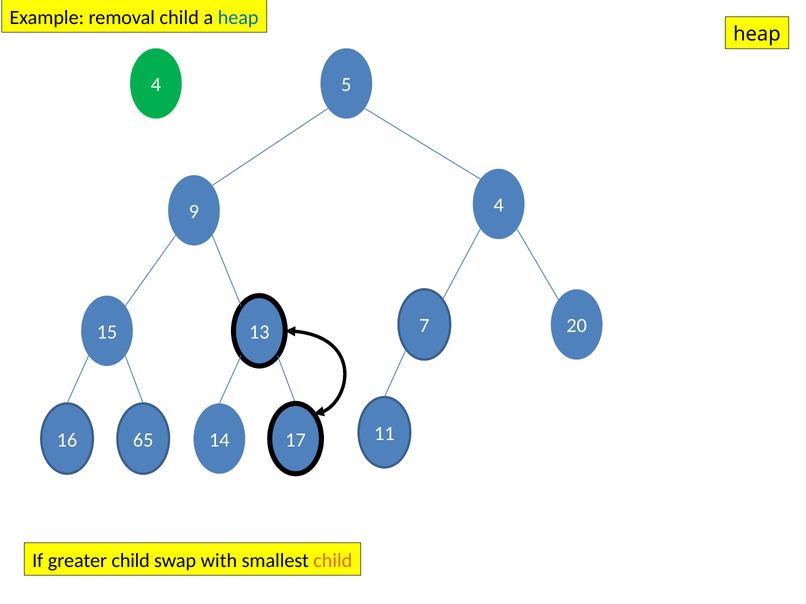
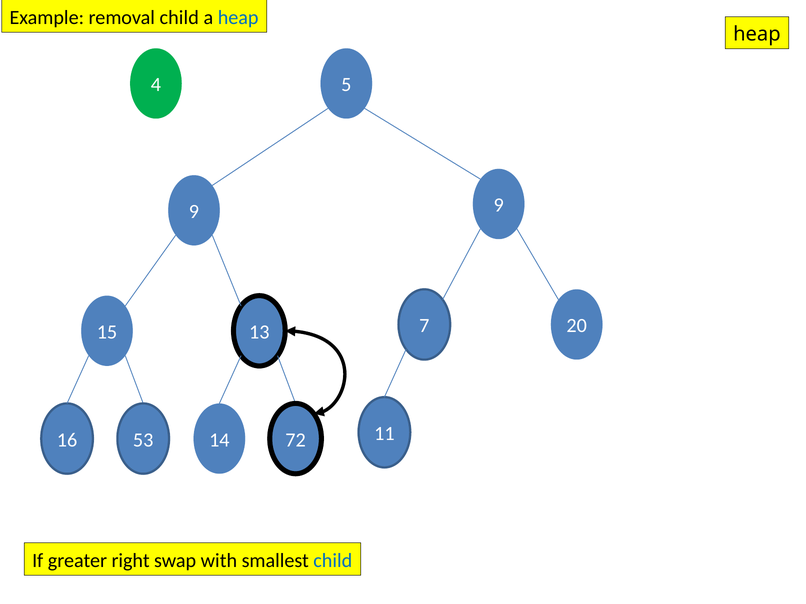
9 4: 4 -> 9 (499, 206)
65: 65 -> 53 (143, 440)
17: 17 -> 72 (296, 440)
greater child: child -> right (131, 561)
child colour: orange -> blue (333, 561)
